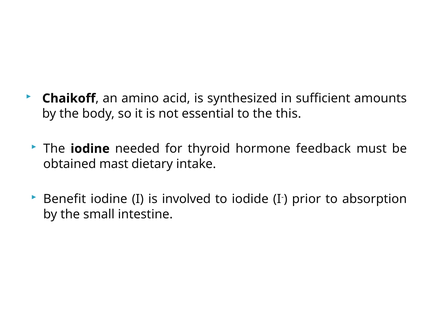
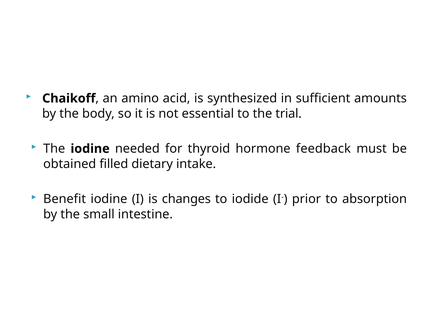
this: this -> trial (289, 113)
mast: mast -> filled (114, 164)
involved: involved -> changes (186, 199)
